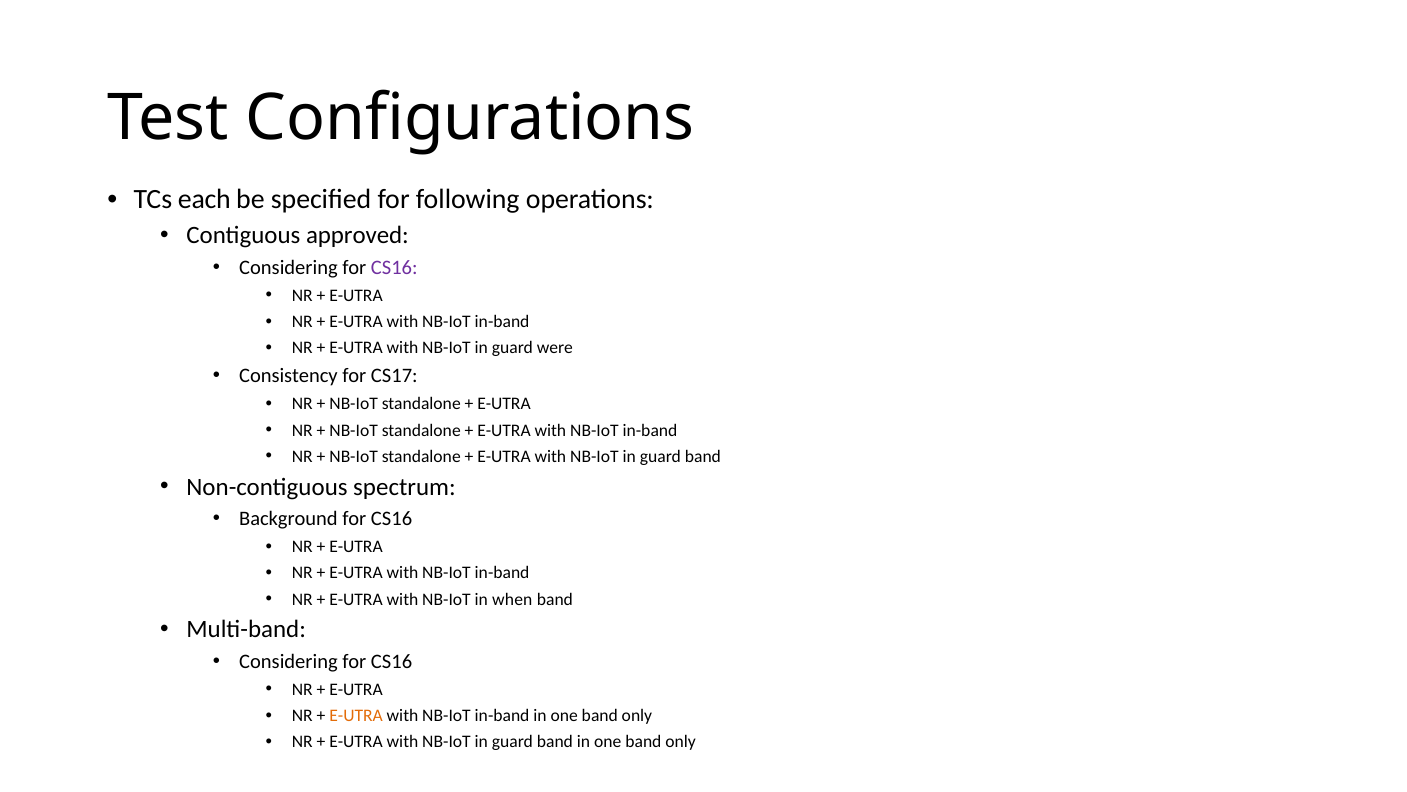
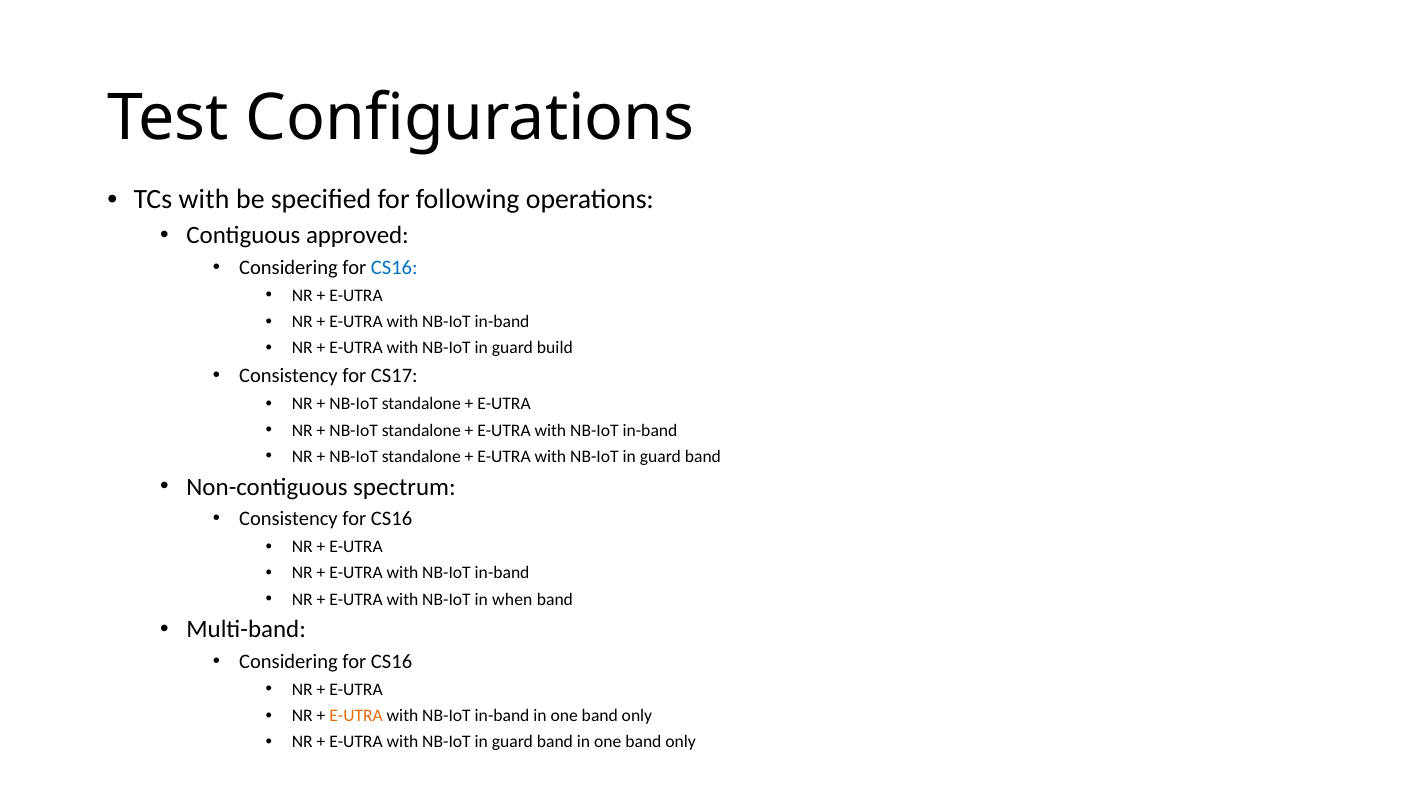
TCs each: each -> with (204, 200)
CS16 colour: purple -> blue (394, 267)
were: were -> build (555, 348)
Background: Background -> Consistency (288, 518)
